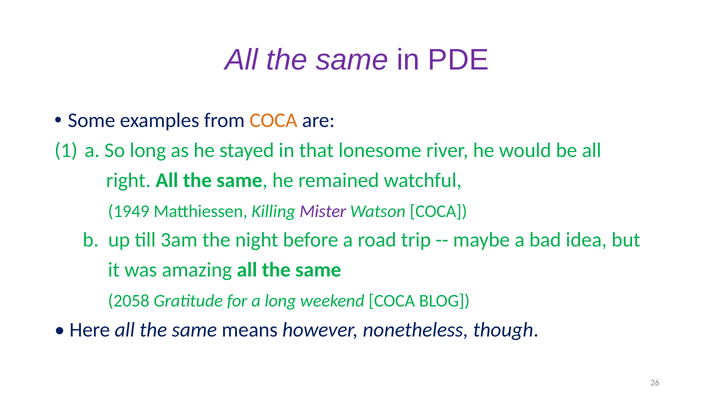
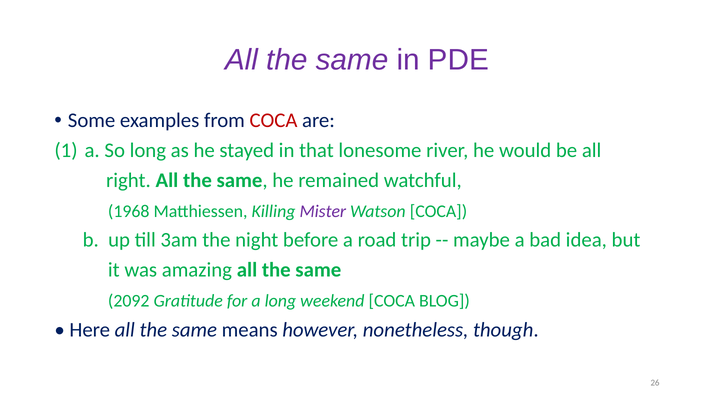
COCA colour: orange -> red (273, 121)
1949: 1949 -> 1968 (129, 212)
2058: 2058 -> 2092 (129, 301)
